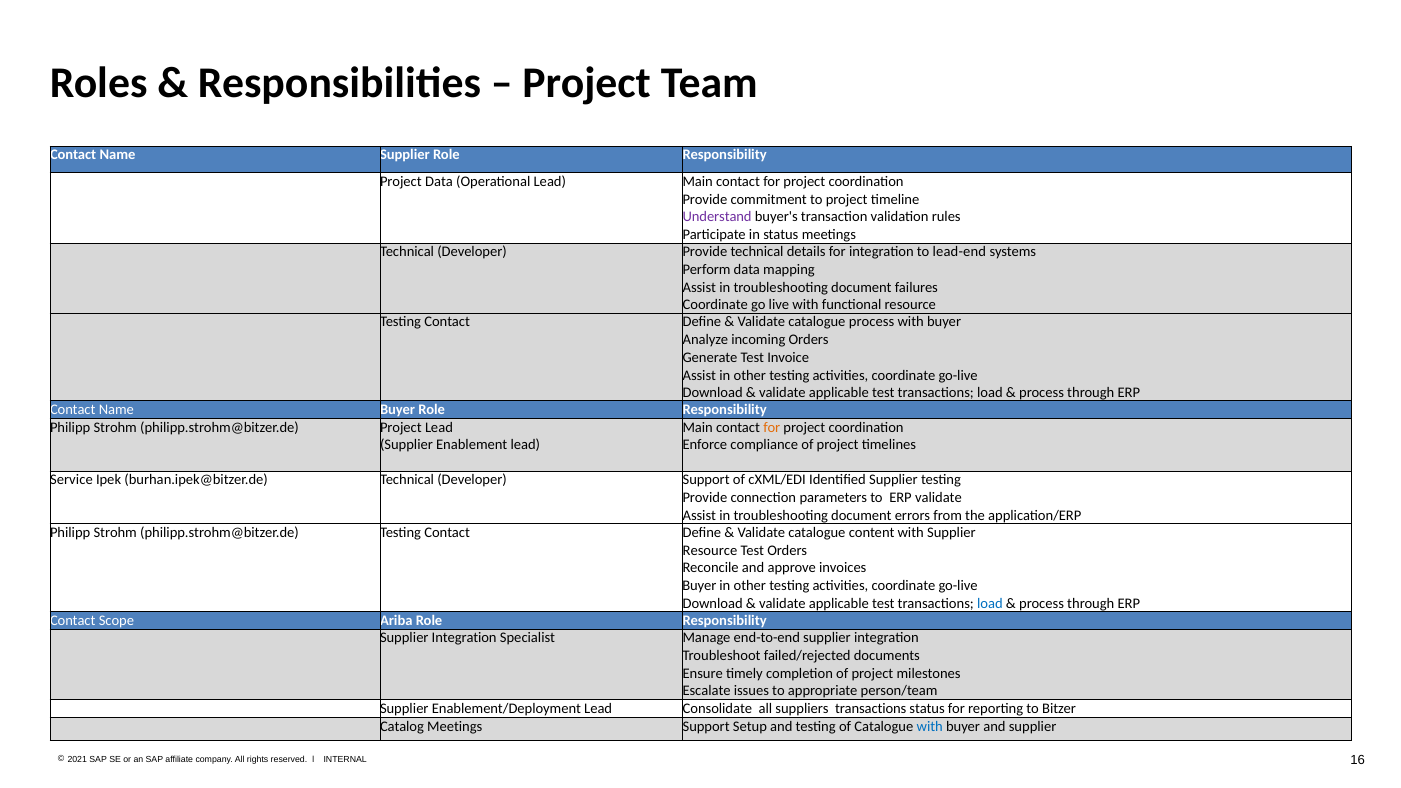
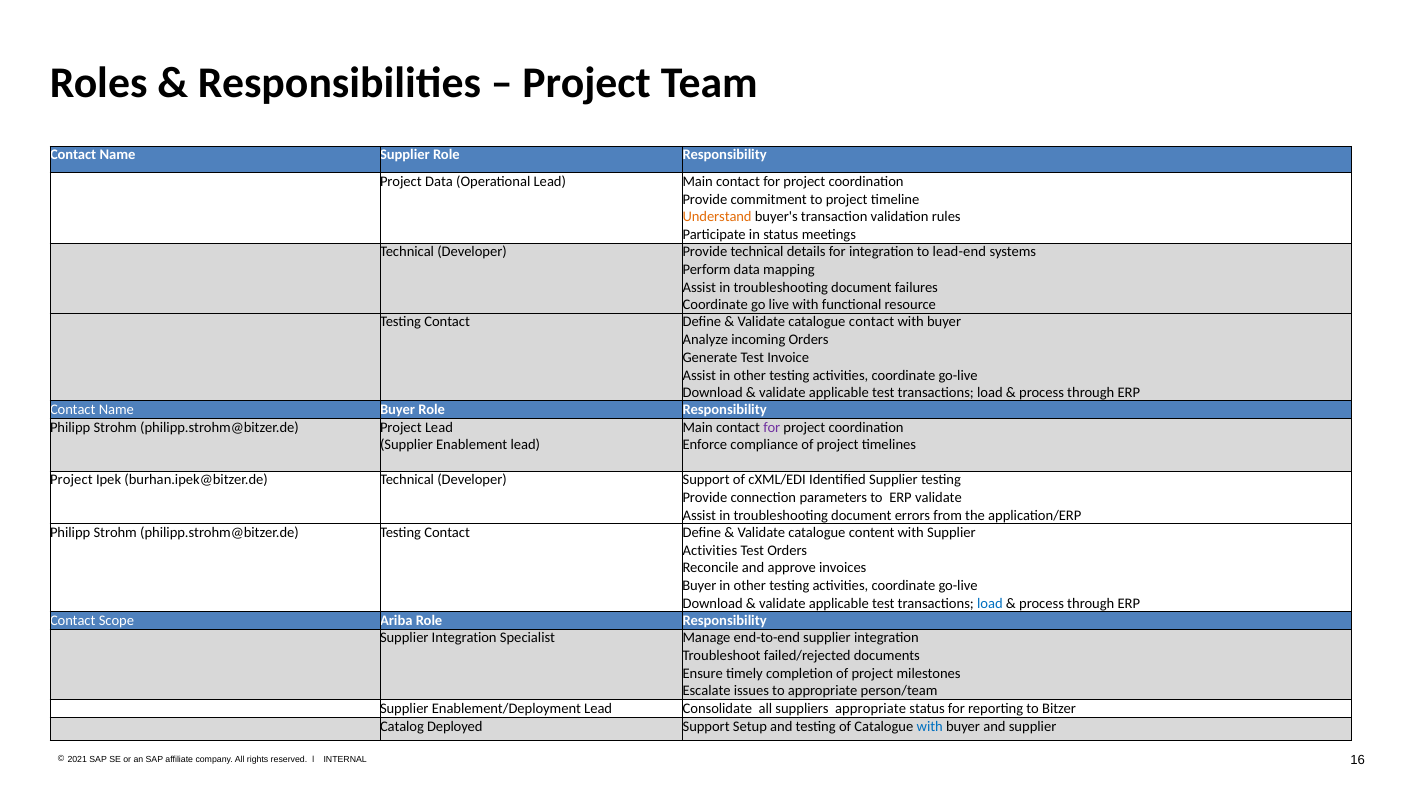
Understand colour: purple -> orange (717, 217)
catalogue process: process -> contact (872, 322)
for colour: orange -> purple (772, 427)
Service: Service -> Project (71, 480)
Resource: Resource -> Activities (710, 550)
suppliers transactions: transactions -> appropriate (871, 708)
Catalog Meetings: Meetings -> Deployed (455, 726)
